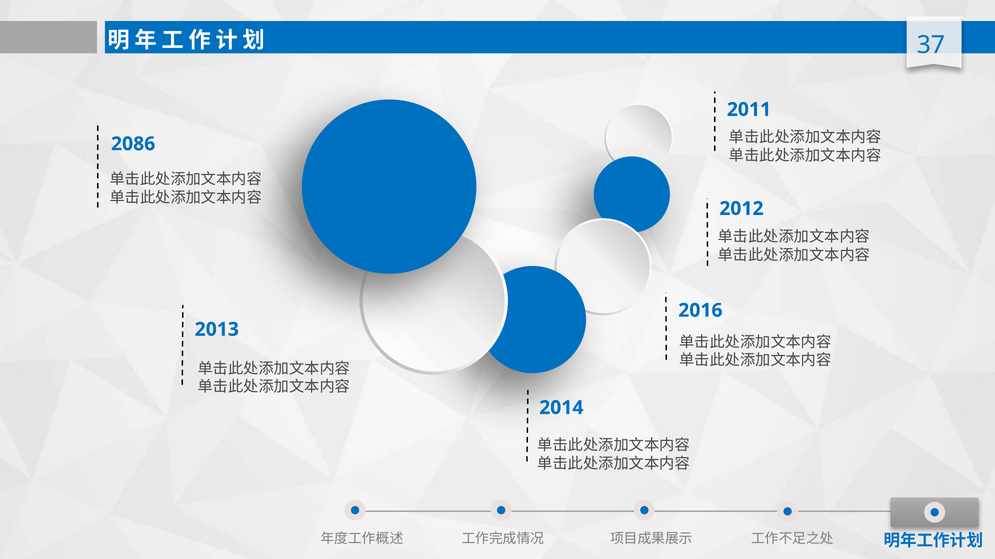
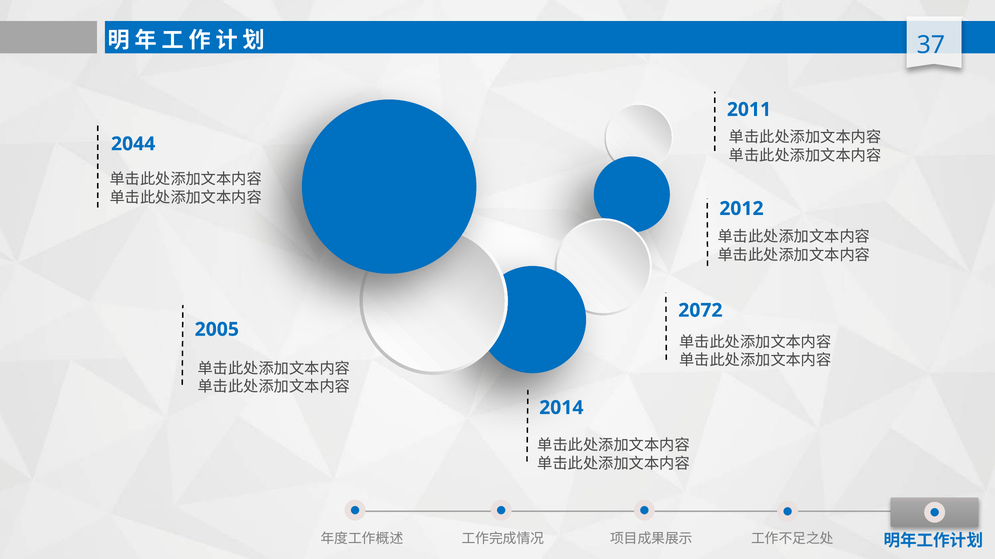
2086: 2086 -> 2044 (133, 144)
2016: 2016 -> 2072 (700, 311)
2013: 2013 -> 2005 (217, 330)
